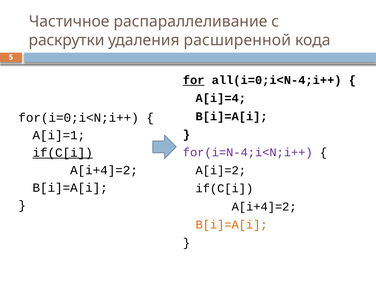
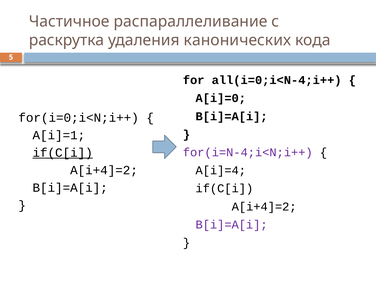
раскрутки: раскрутки -> раскрутка (67, 40)
расширенной: расширенной -> канонических (237, 40)
for underline: present -> none (194, 80)
A[i]=4: A[i]=4 -> A[i]=0 (221, 98)
A[i]=2: A[i]=2 -> A[i]=4 (221, 170)
B[i]=A[i colour: orange -> purple (232, 225)
